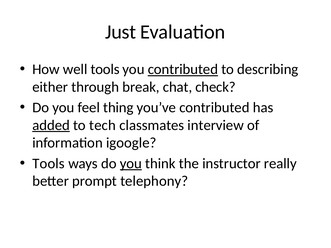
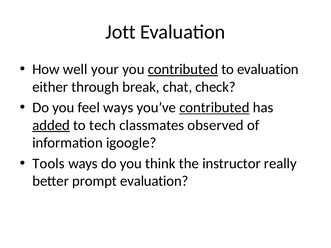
Just: Just -> Jott (121, 32)
well tools: tools -> your (105, 69)
to describing: describing -> evaluation (268, 69)
feel thing: thing -> ways (118, 108)
contributed underline: none -> present (214, 108)
interview: interview -> observed (216, 125)
you underline: present -> none (131, 164)
prompt telephony: telephony -> evaluation (154, 181)
